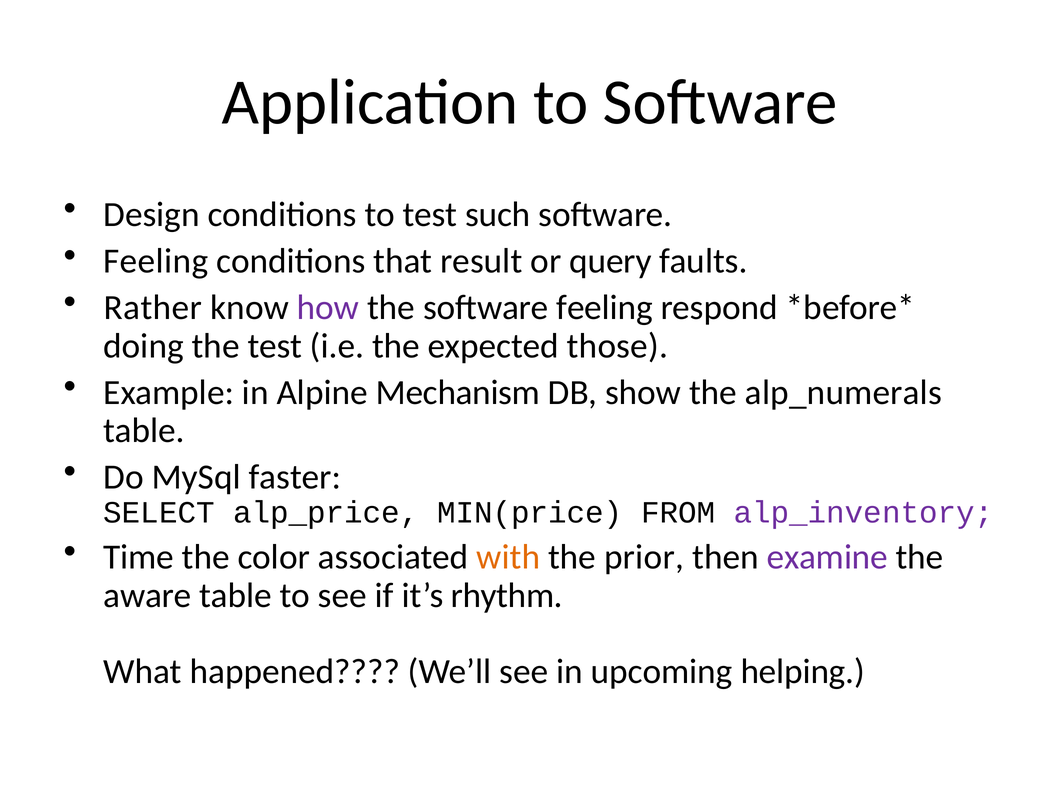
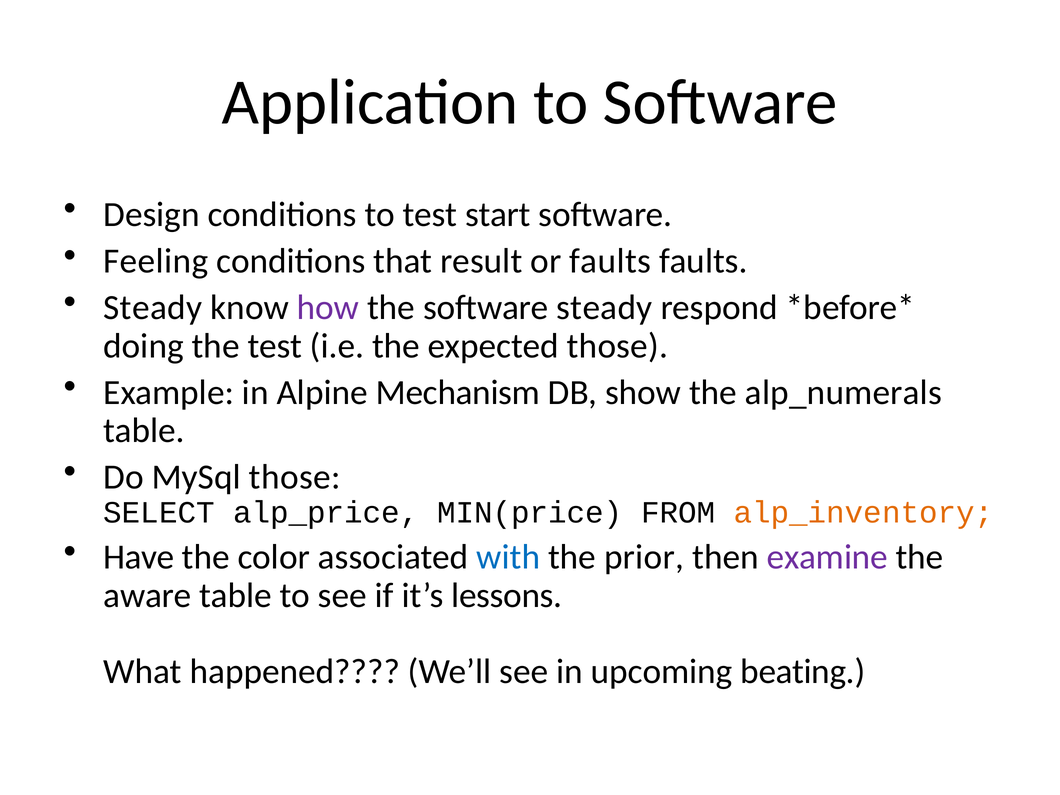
such: such -> start (498, 214)
or query: query -> faults (610, 261)
Rather: Rather -> Steady (153, 308)
software feeling: feeling -> steady (604, 308)
MySql faster: faster -> those (295, 477)
alp_inventory colour: purple -> orange (863, 512)
Time: Time -> Have (139, 557)
with colour: orange -> blue (508, 557)
rhythm: rhythm -> lessons (507, 595)
helping: helping -> beating (803, 672)
